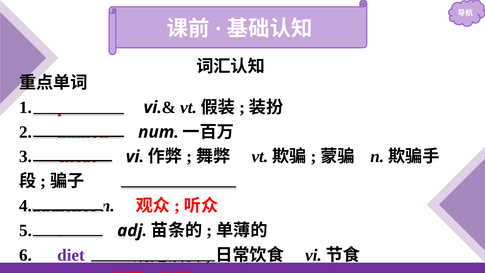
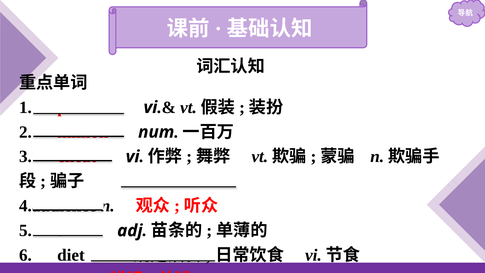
diet colour: purple -> black (71, 255)
